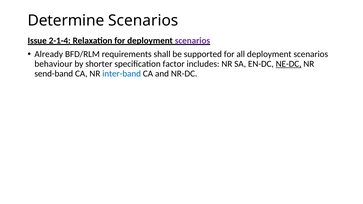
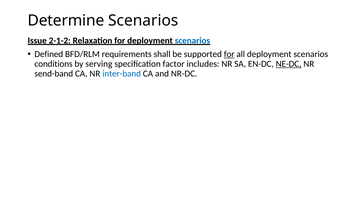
2-1-4: 2-1-4 -> 2-1-2 (60, 41)
scenarios colour: purple -> blue (192, 41)
Already: Already -> Defined (49, 54)
for underline: none -> present (229, 54)
behaviour: behaviour -> conditions (54, 64)
shorter: shorter -> serving (99, 64)
